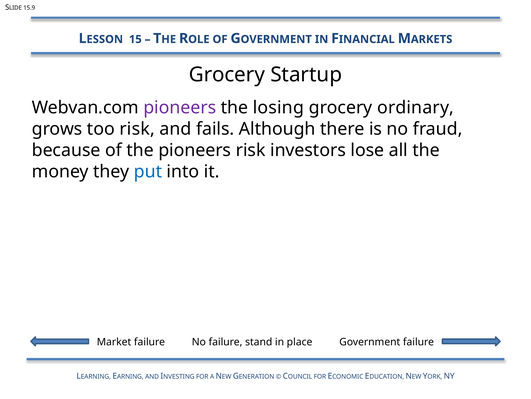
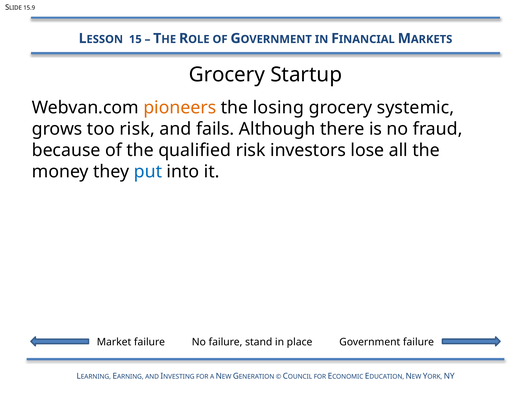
pioneers colour: purple -> orange (180, 107)
ordinary: ordinary -> systemic (416, 107)
the pioneers: pioneers -> qualified (195, 150)
